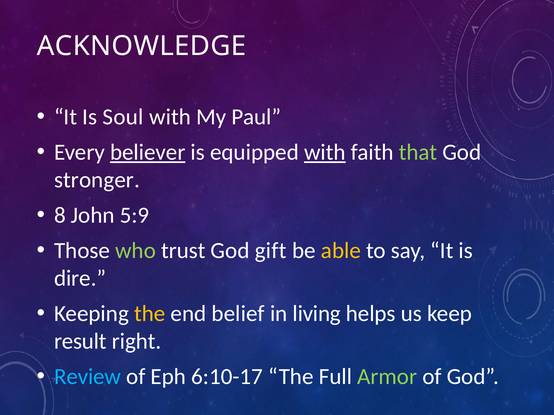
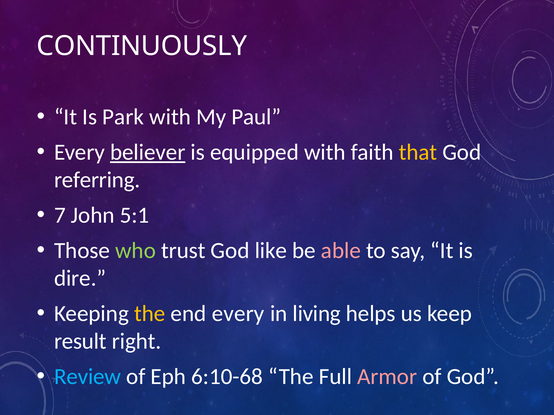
ACKNOWLEDGE: ACKNOWLEDGE -> CONTINUOUSLY (142, 46)
Soul: Soul -> Park (123, 117)
with underline: present -> none (325, 152)
that colour: light green -> yellow (418, 152)
stronger: stronger -> referring (97, 180)
8: 8 -> 7 (60, 216)
5:9: 5:9 -> 5:1 (135, 216)
gift: gift -> like (271, 251)
able colour: yellow -> pink (341, 251)
end belief: belief -> every (238, 314)
6:10-17: 6:10-17 -> 6:10-68 (227, 377)
Armor colour: light green -> pink (387, 377)
